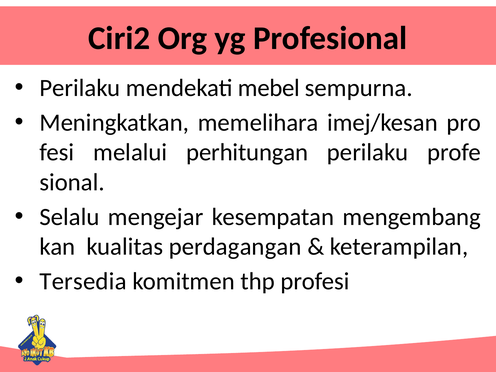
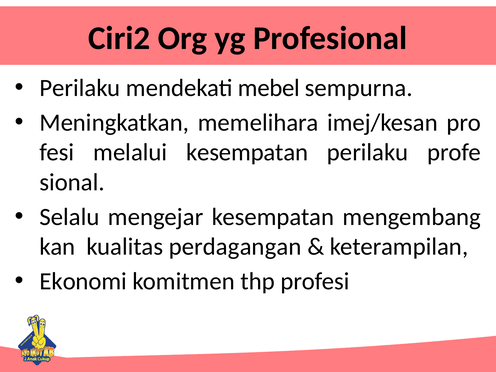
melalui perhitungan: perhitungan -> kesempatan (247, 152)
Tersedia: Tersedia -> Ekonomi (83, 281)
